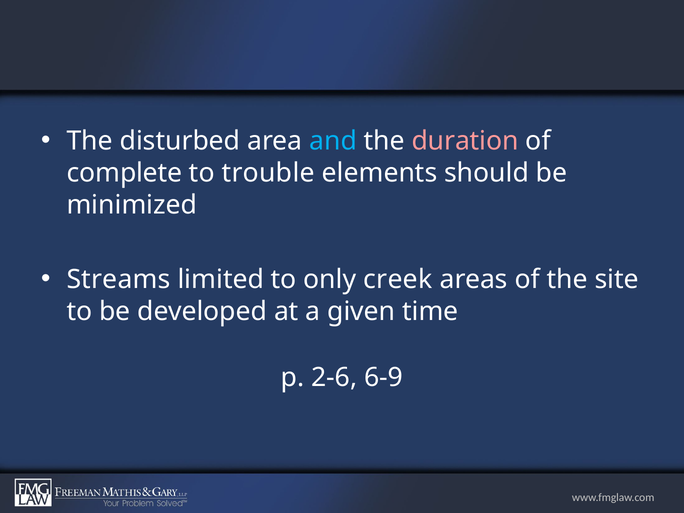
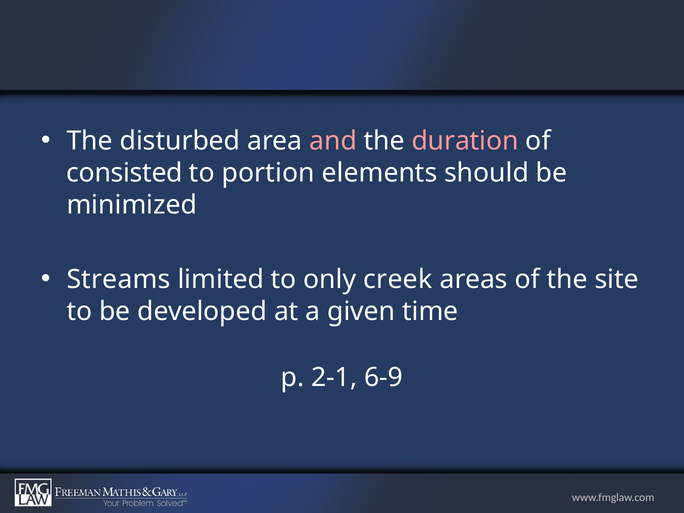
and colour: light blue -> pink (333, 141)
complete: complete -> consisted (125, 173)
trouble: trouble -> portion (268, 173)
2-6: 2-6 -> 2-1 (334, 377)
